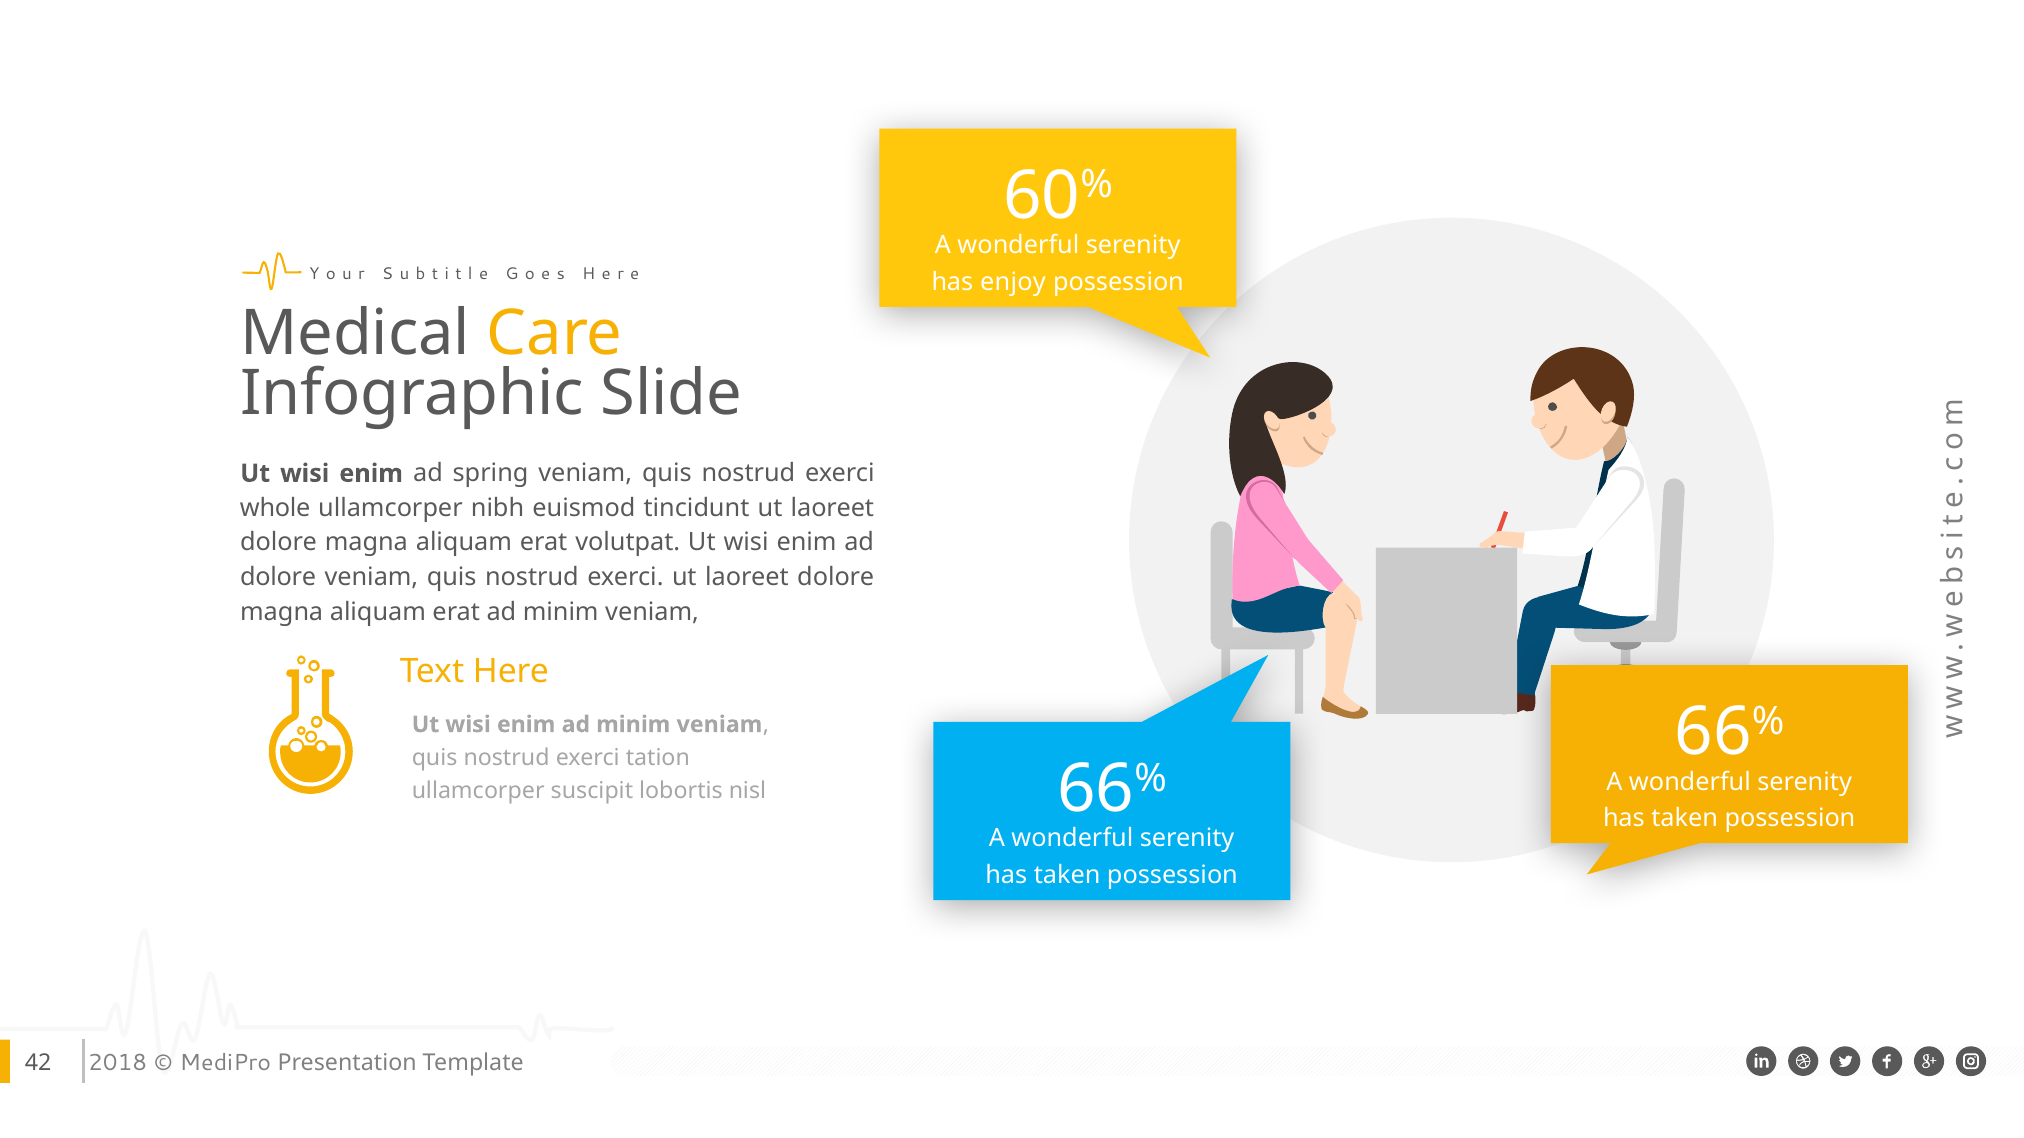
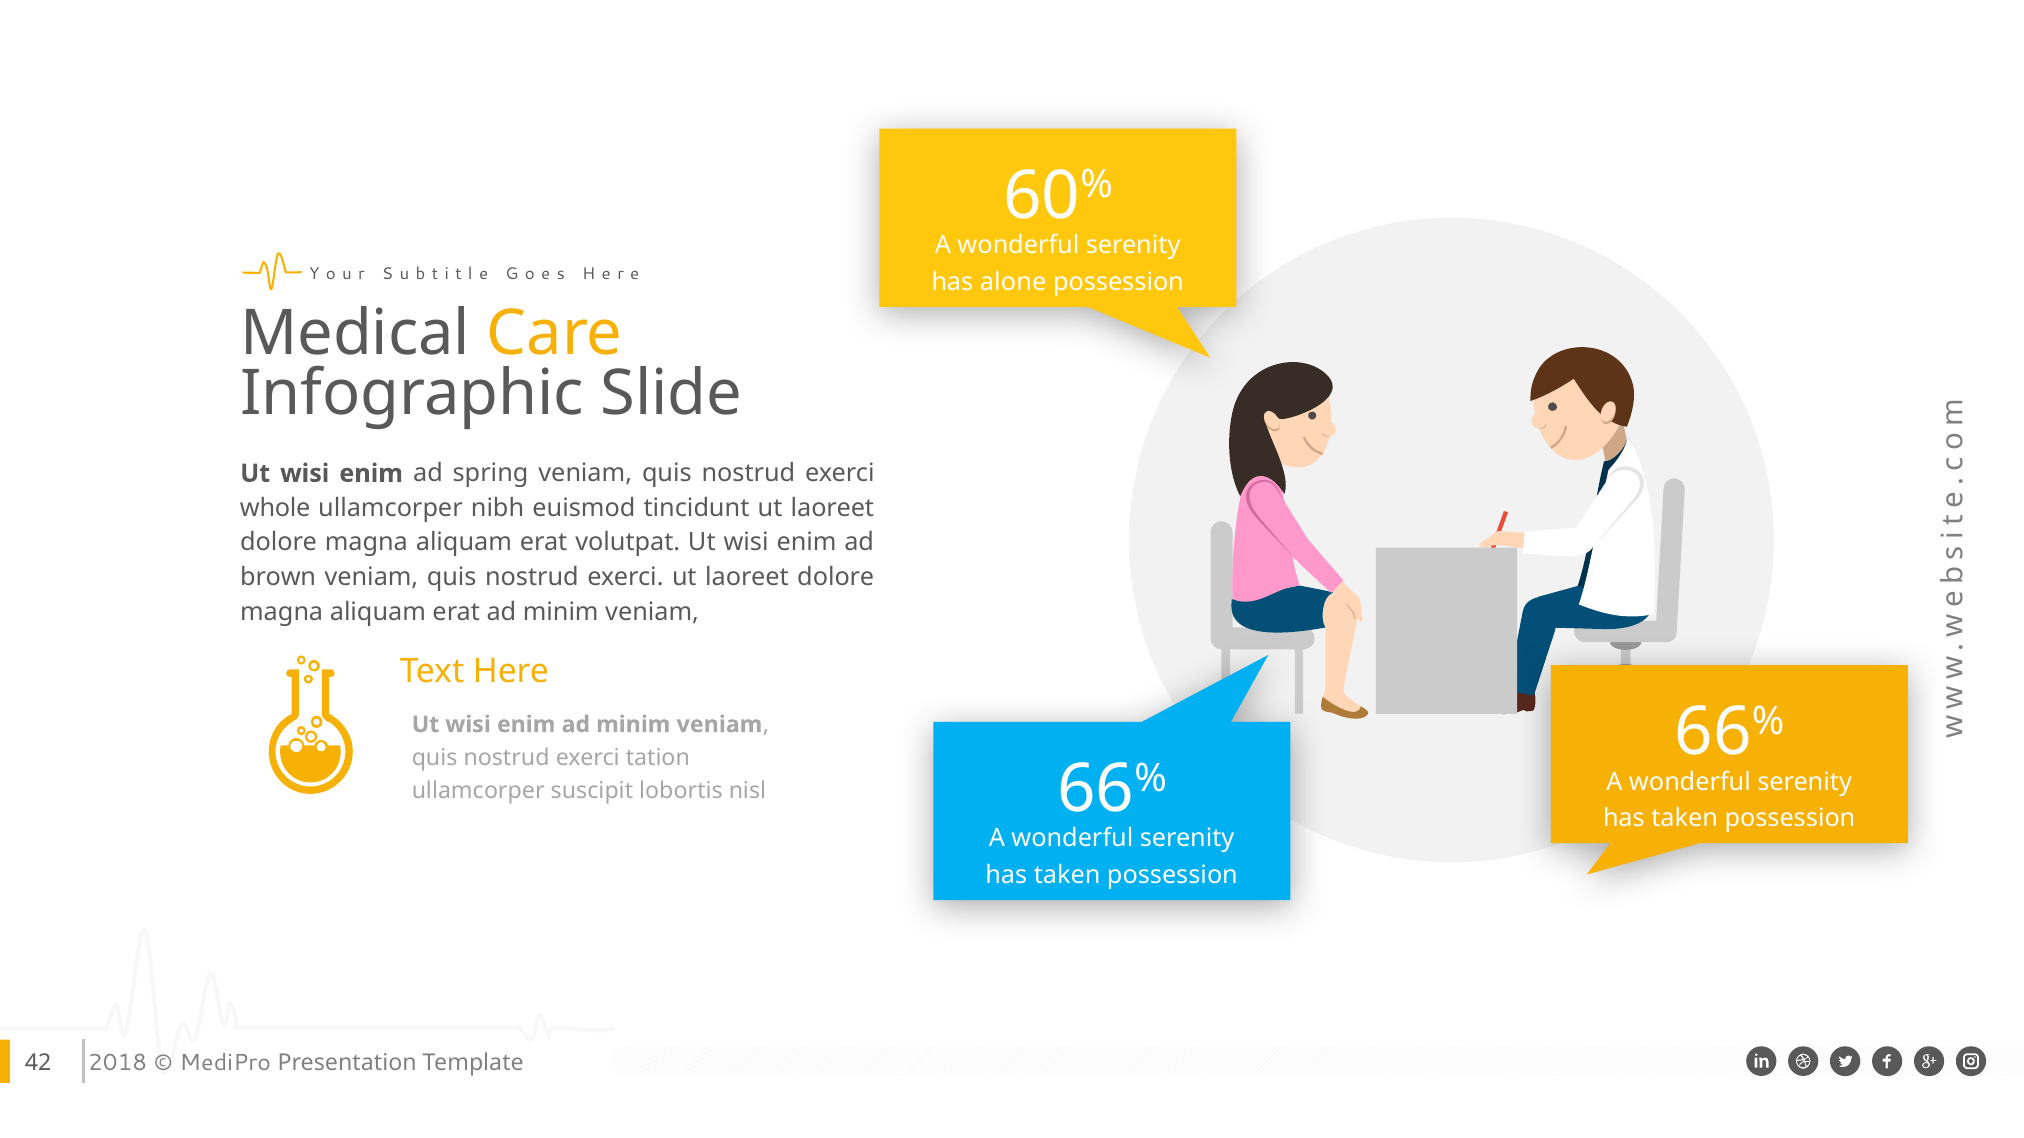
enjoy: enjoy -> alone (1013, 282)
dolore: dolore -> brown (278, 577)
